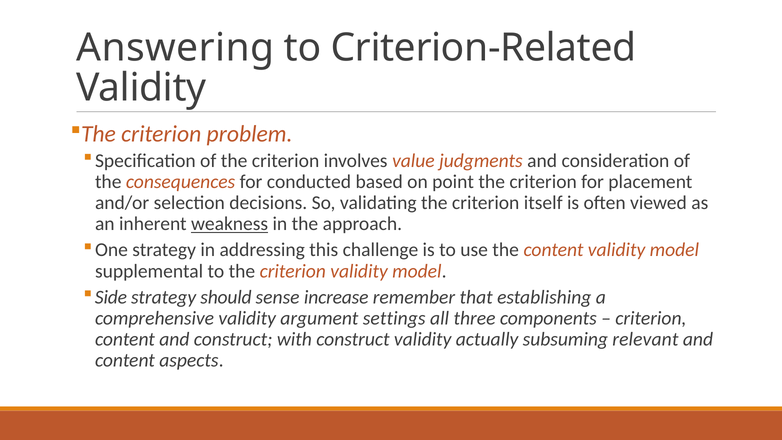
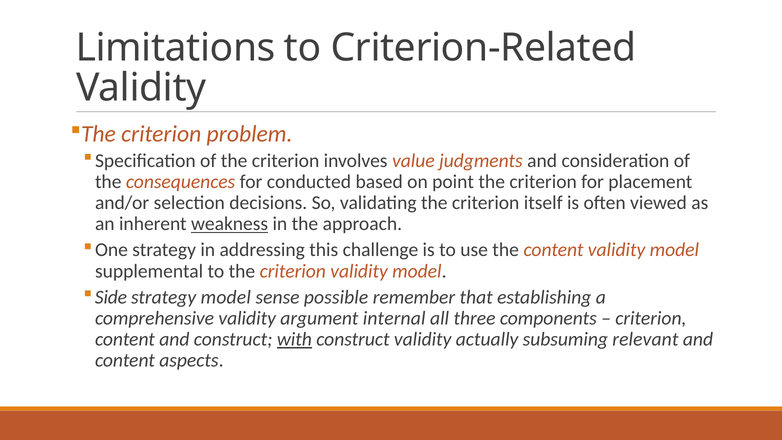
Answering: Answering -> Limitations (176, 48)
strategy should: should -> model (226, 297)
increase: increase -> possible (336, 297)
settings: settings -> internal (394, 318)
with underline: none -> present (294, 339)
